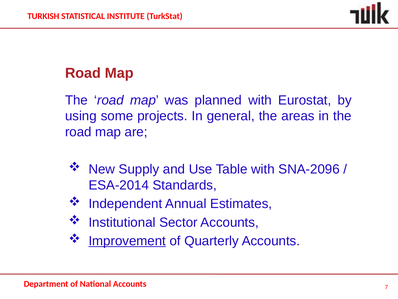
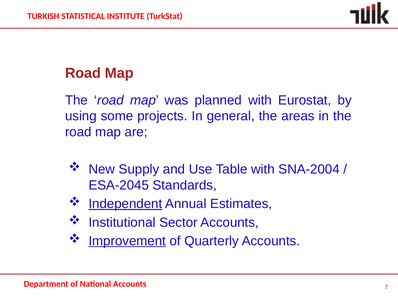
SNA-2096: SNA-2096 -> SNA-2004 (309, 169)
ESA-2014: ESA-2014 -> ESA-2045 (119, 185)
Independent underline: none -> present (125, 203)
